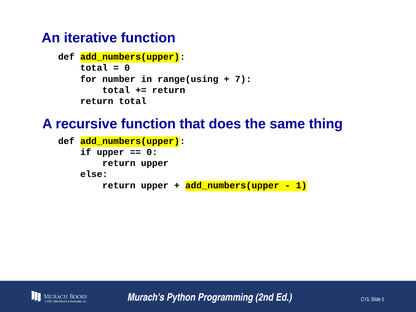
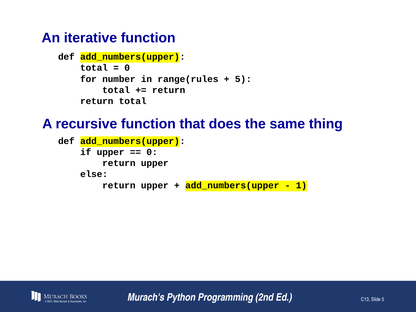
range(using: range(using -> range(rules (188, 79)
7: 7 -> 5 (243, 79)
